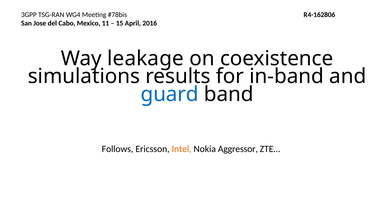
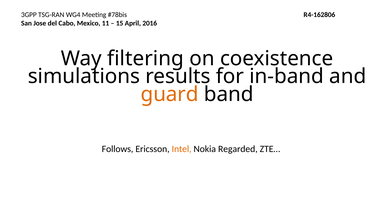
leakage: leakage -> filtering (146, 58)
guard colour: blue -> orange (170, 94)
Aggressor: Aggressor -> Regarded (238, 149)
